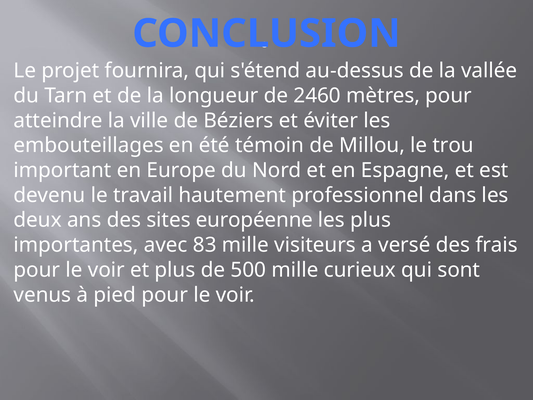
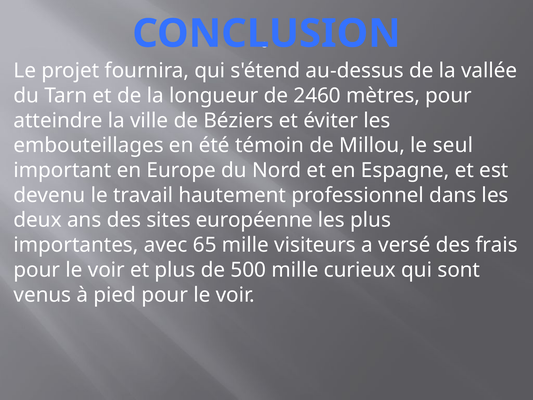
trou: trou -> seul (453, 145)
83: 83 -> 65 (205, 245)
